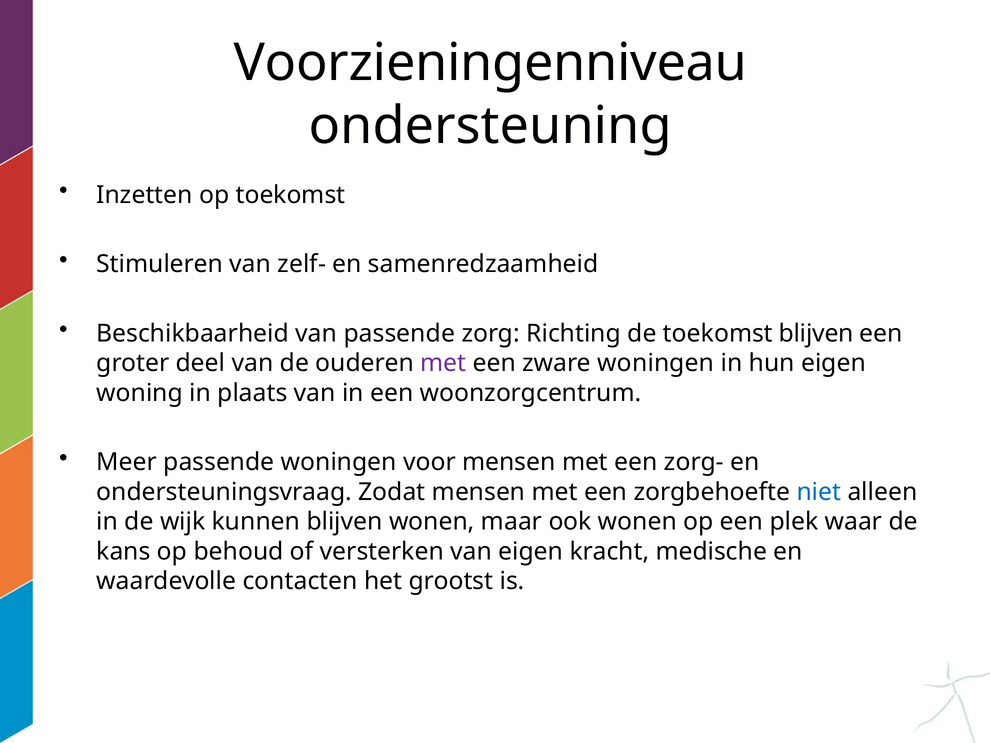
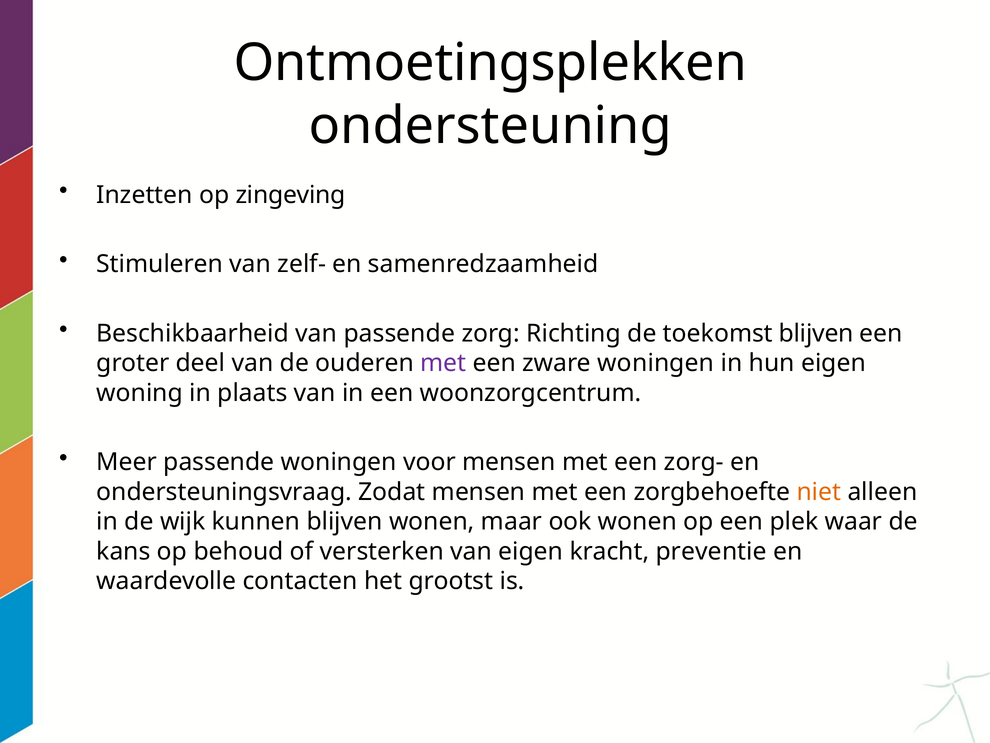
Voorzieningenniveau: Voorzieningenniveau -> Ontmoetingsplekken (490, 63)
op toekomst: toekomst -> zingeving (291, 195)
niet colour: blue -> orange (819, 492)
medische: medische -> preventie (711, 551)
